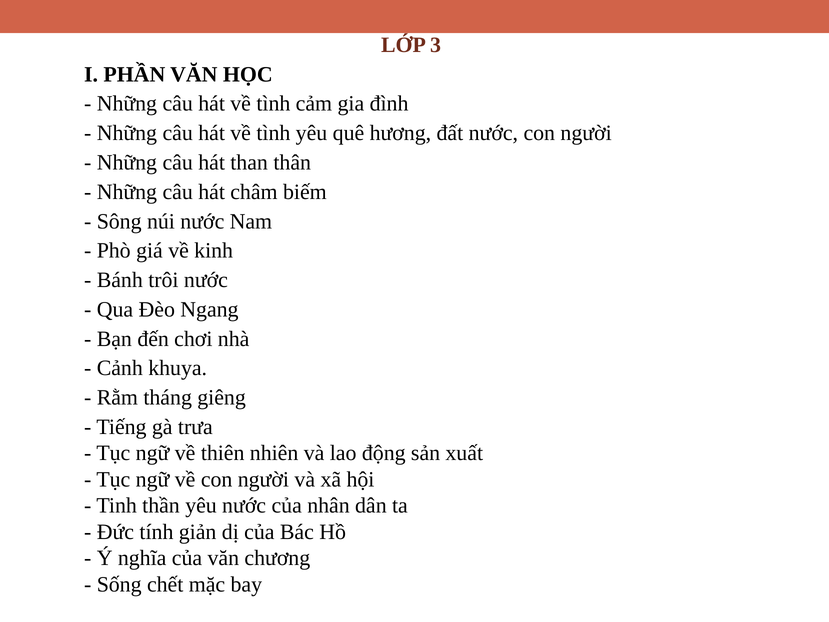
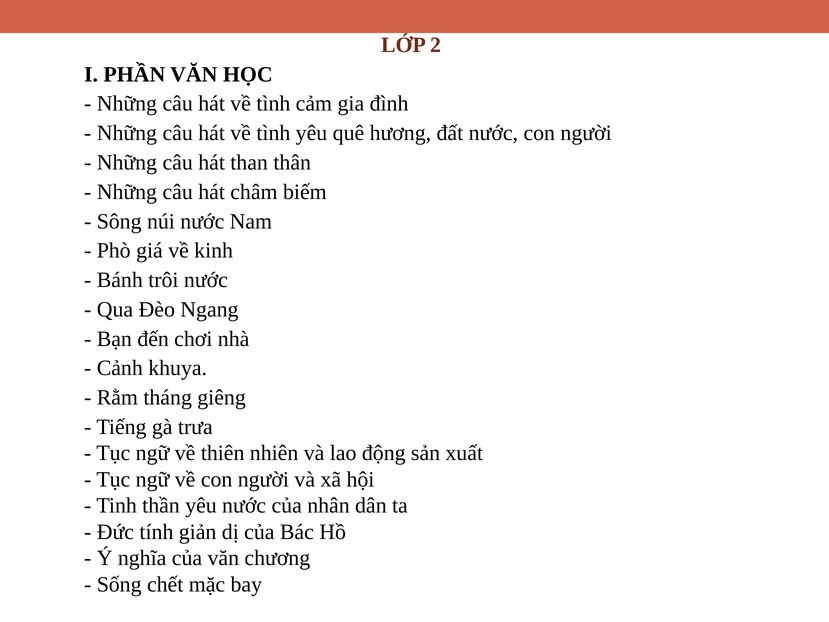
3: 3 -> 2 (436, 45)
